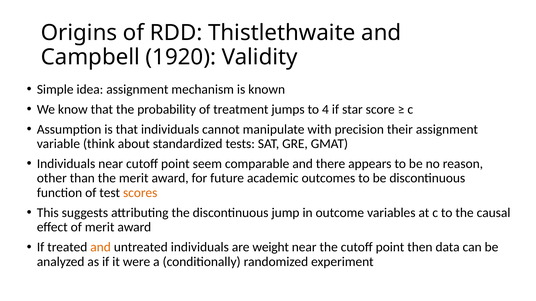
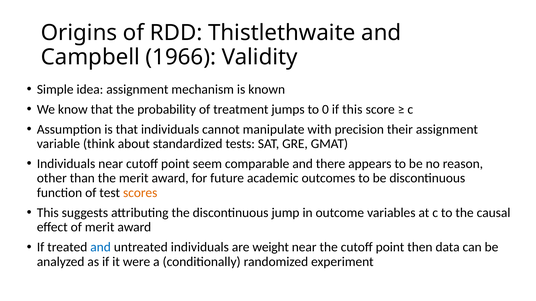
1920: 1920 -> 1966 (181, 57)
4: 4 -> 0 (325, 109)
if star: star -> this (352, 109)
and colour: orange -> blue (101, 248)
